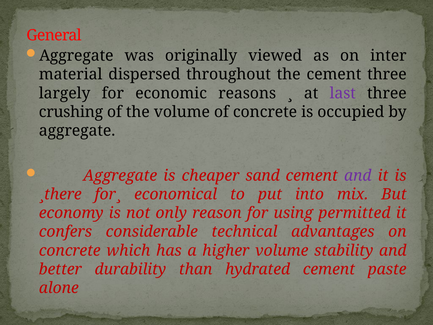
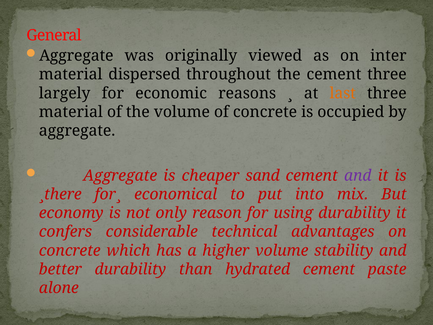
last colour: purple -> orange (343, 93)
crushing: crushing -> material (71, 112)
using permitted: permitted -> durability (354, 213)
